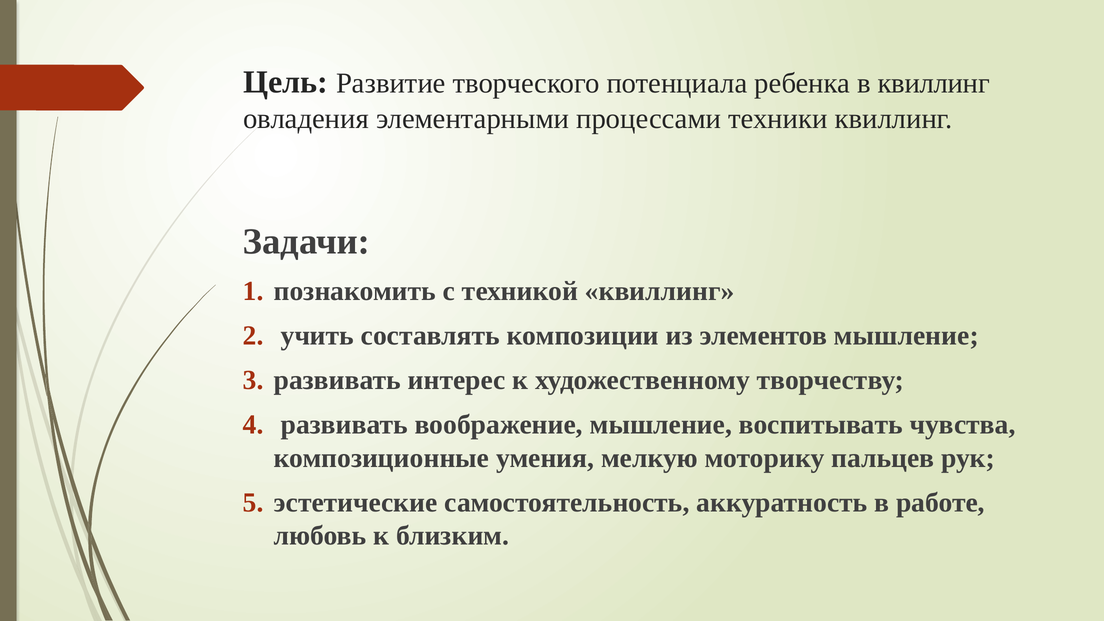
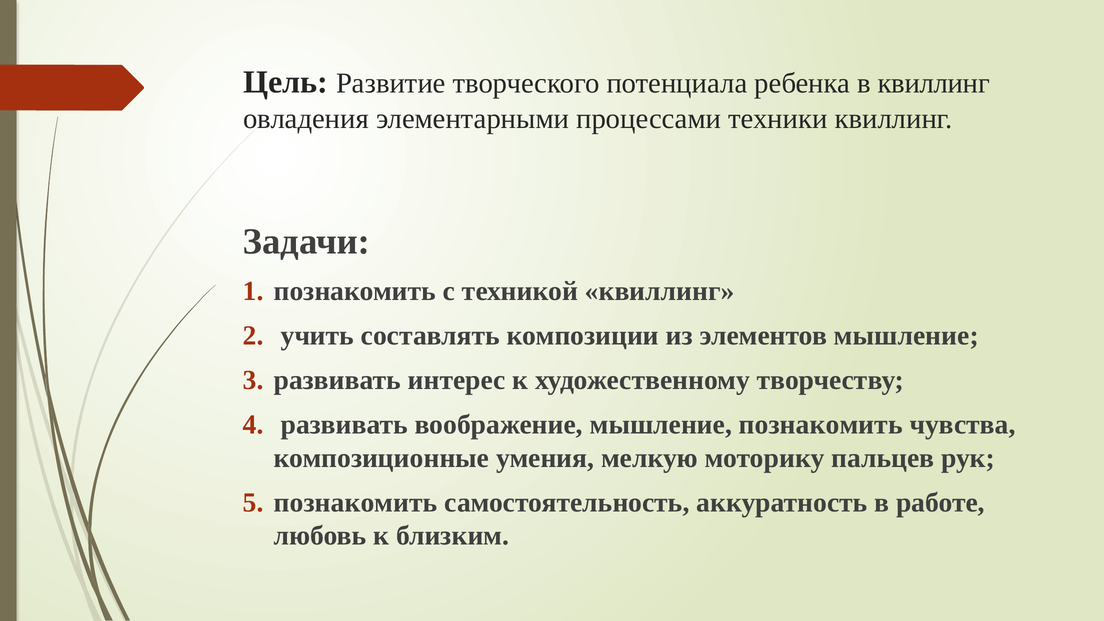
мышление воспитывать: воспитывать -> познакомить (821, 425)
эстетические: эстетические -> познакомить (356, 503)
